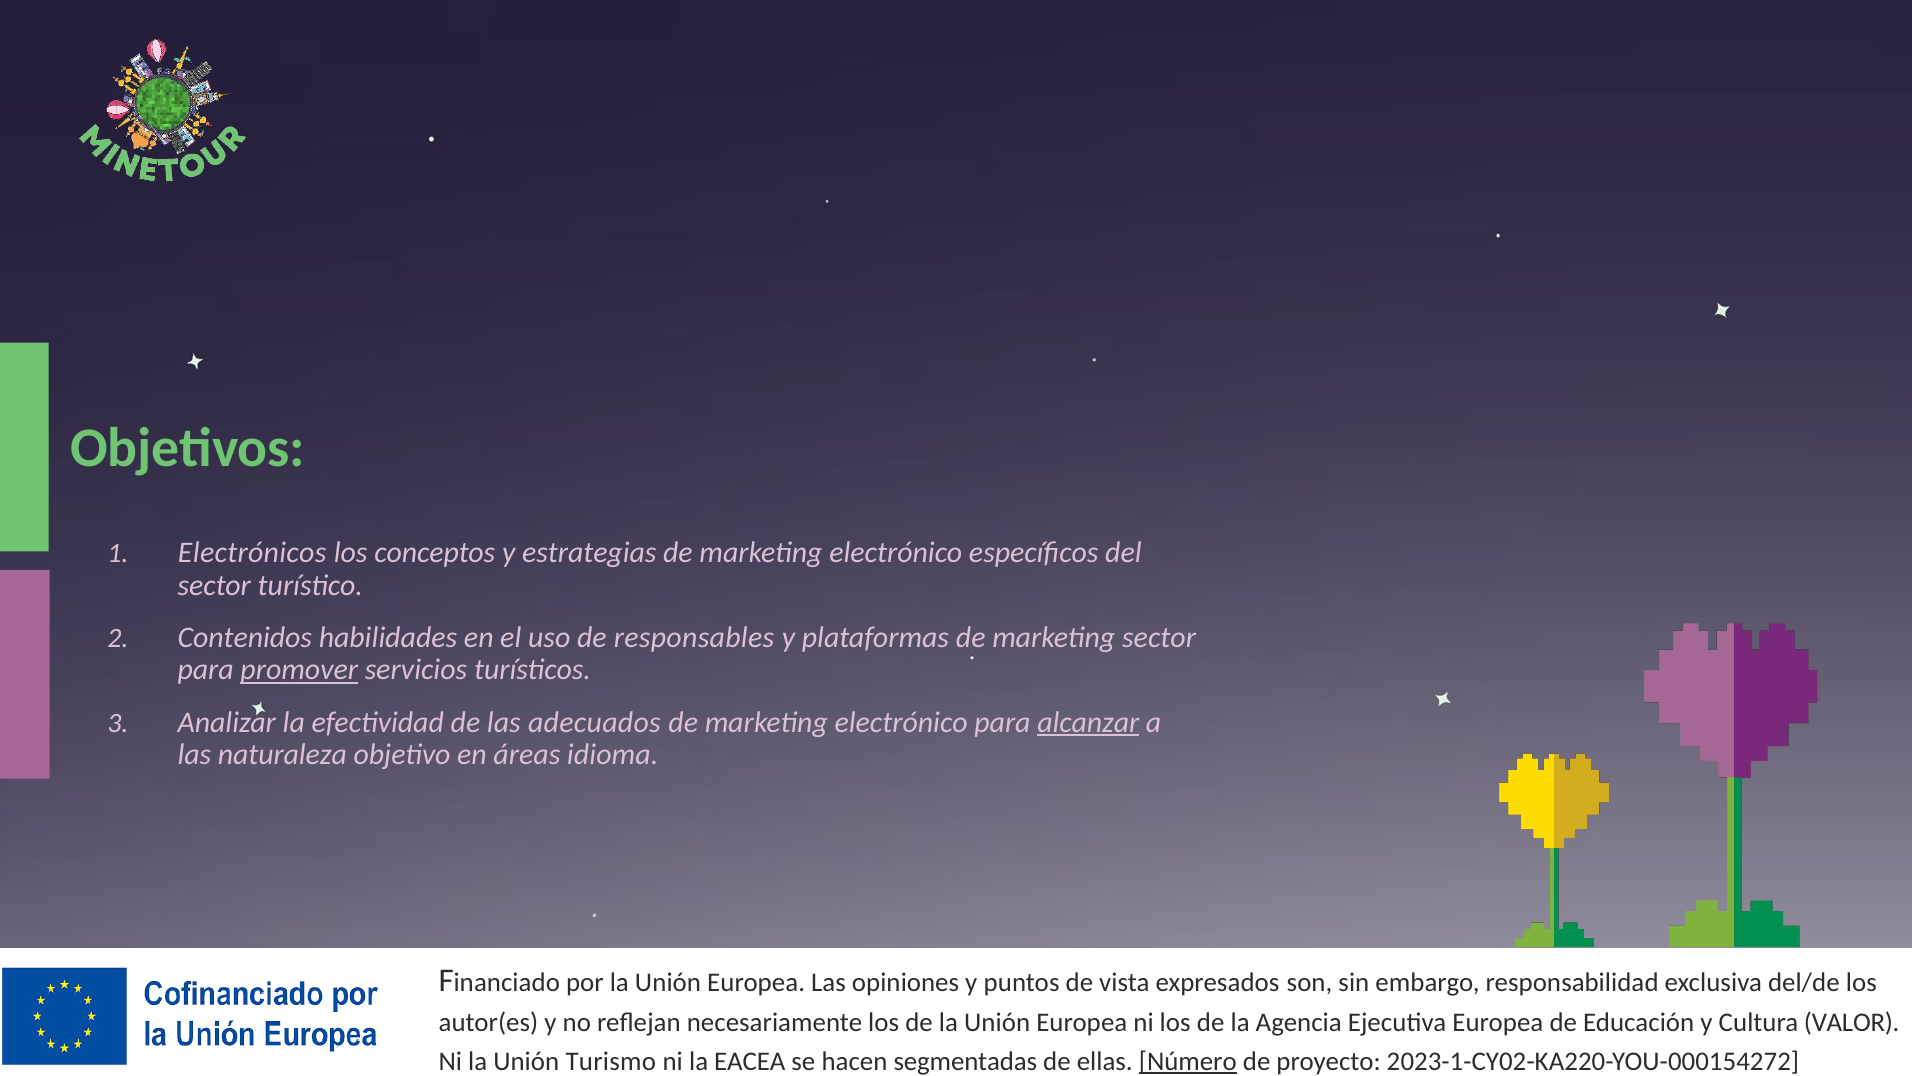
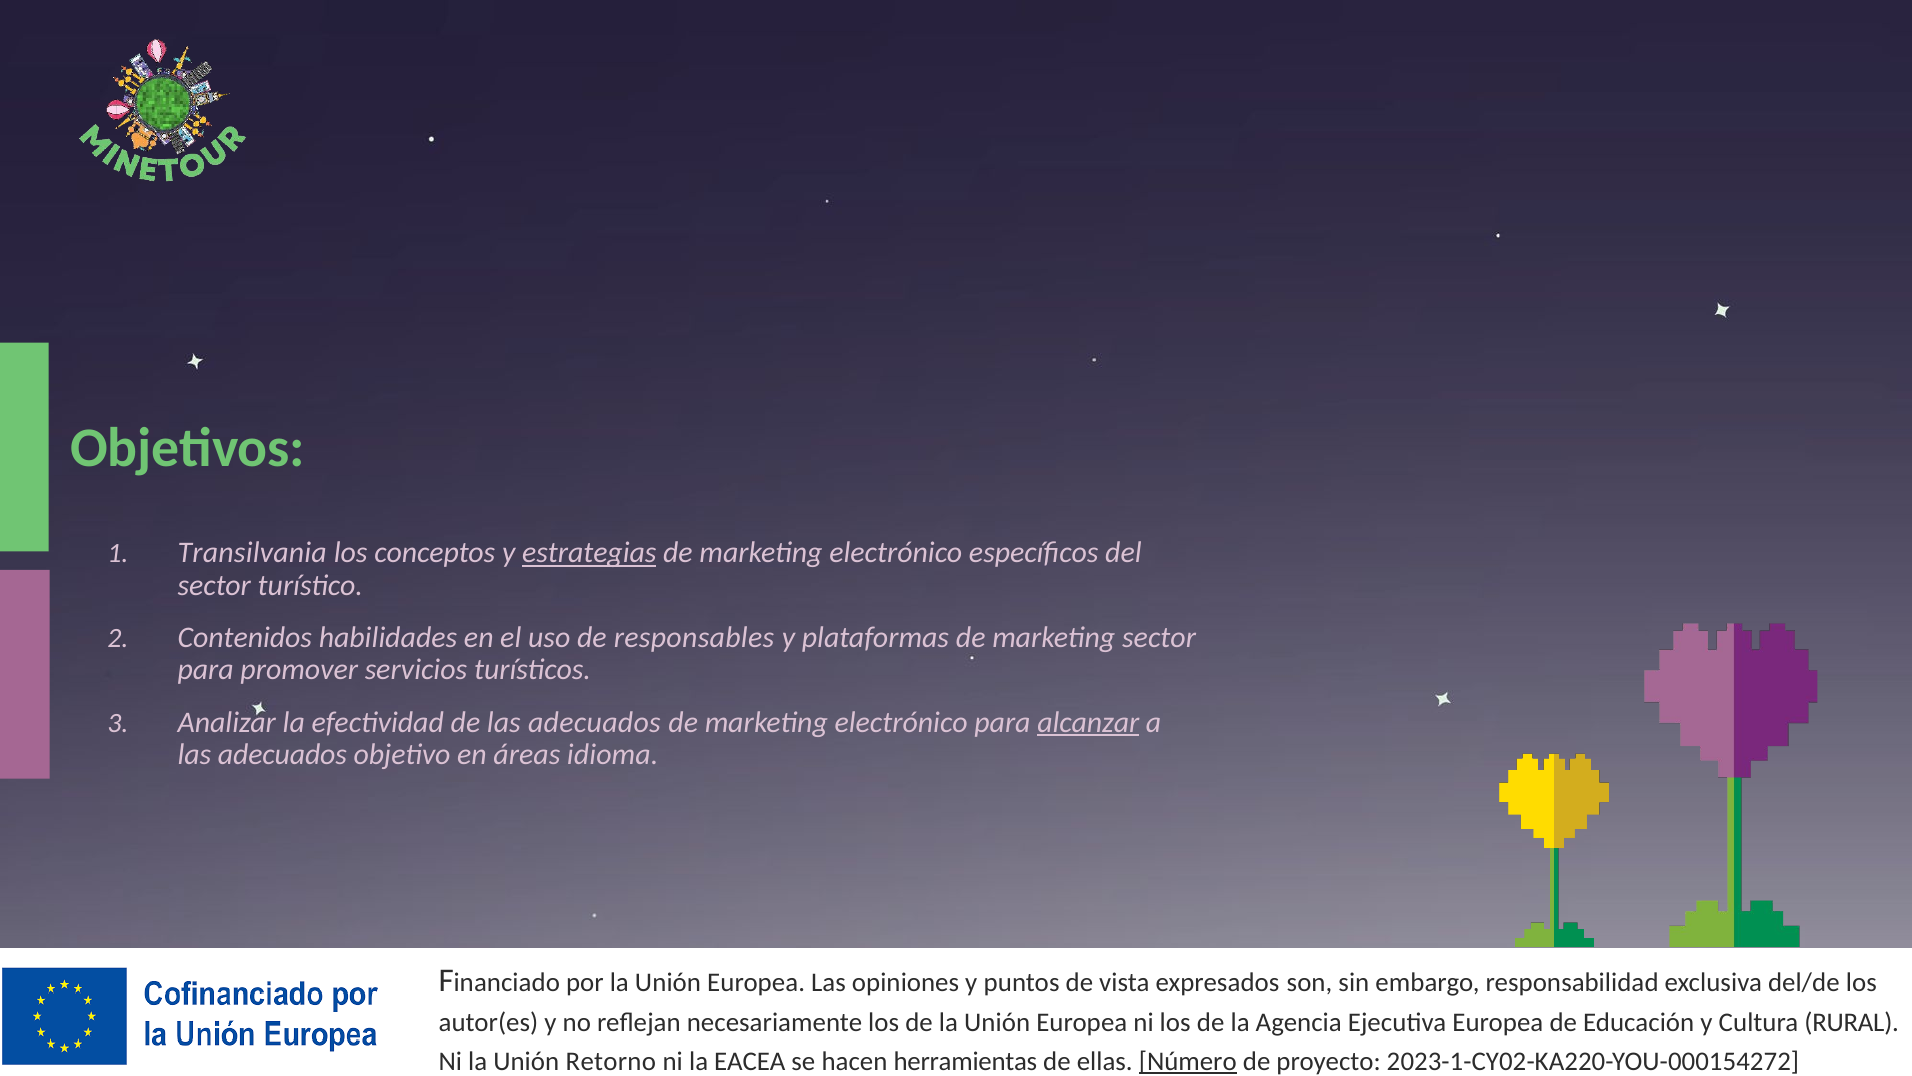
Electrónicos: Electrónicos -> Transilvania (252, 553)
estrategias underline: none -> present (589, 553)
promover underline: present -> none (299, 670)
naturaleza: naturaleza -> adecuados (282, 754)
VALOR: VALOR -> RURAL (1852, 1022)
Turismo: Turismo -> Retorno (611, 1061)
segmentadas: segmentadas -> herramientas (965, 1061)
